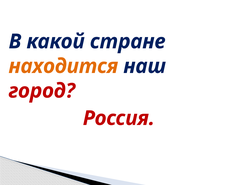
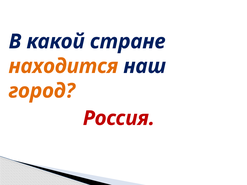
город colour: red -> orange (42, 91)
